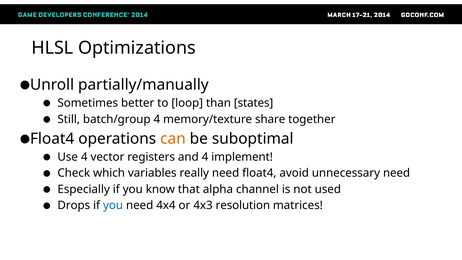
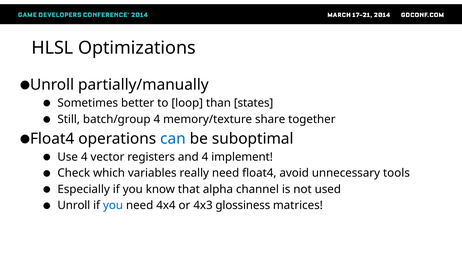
can colour: orange -> blue (173, 139)
unnecessary need: need -> tools (396, 173)
Drops: Drops -> Unroll (74, 205)
resolution: resolution -> glossiness (243, 205)
